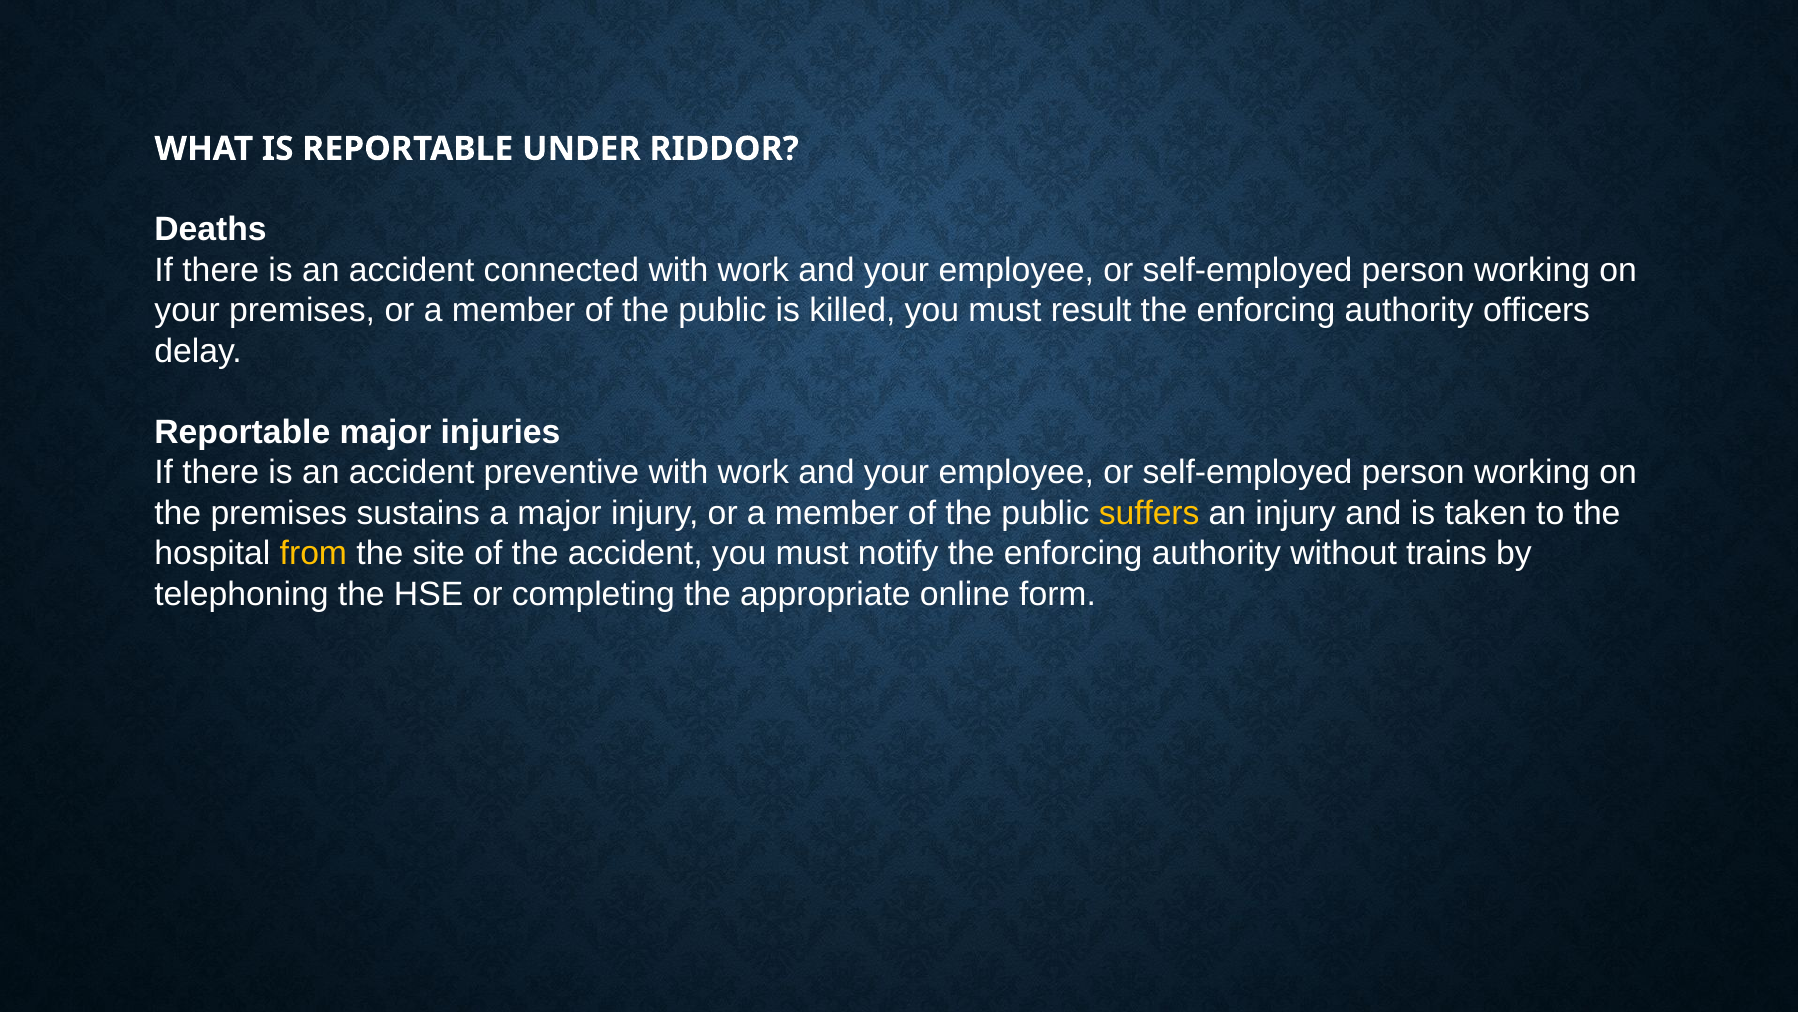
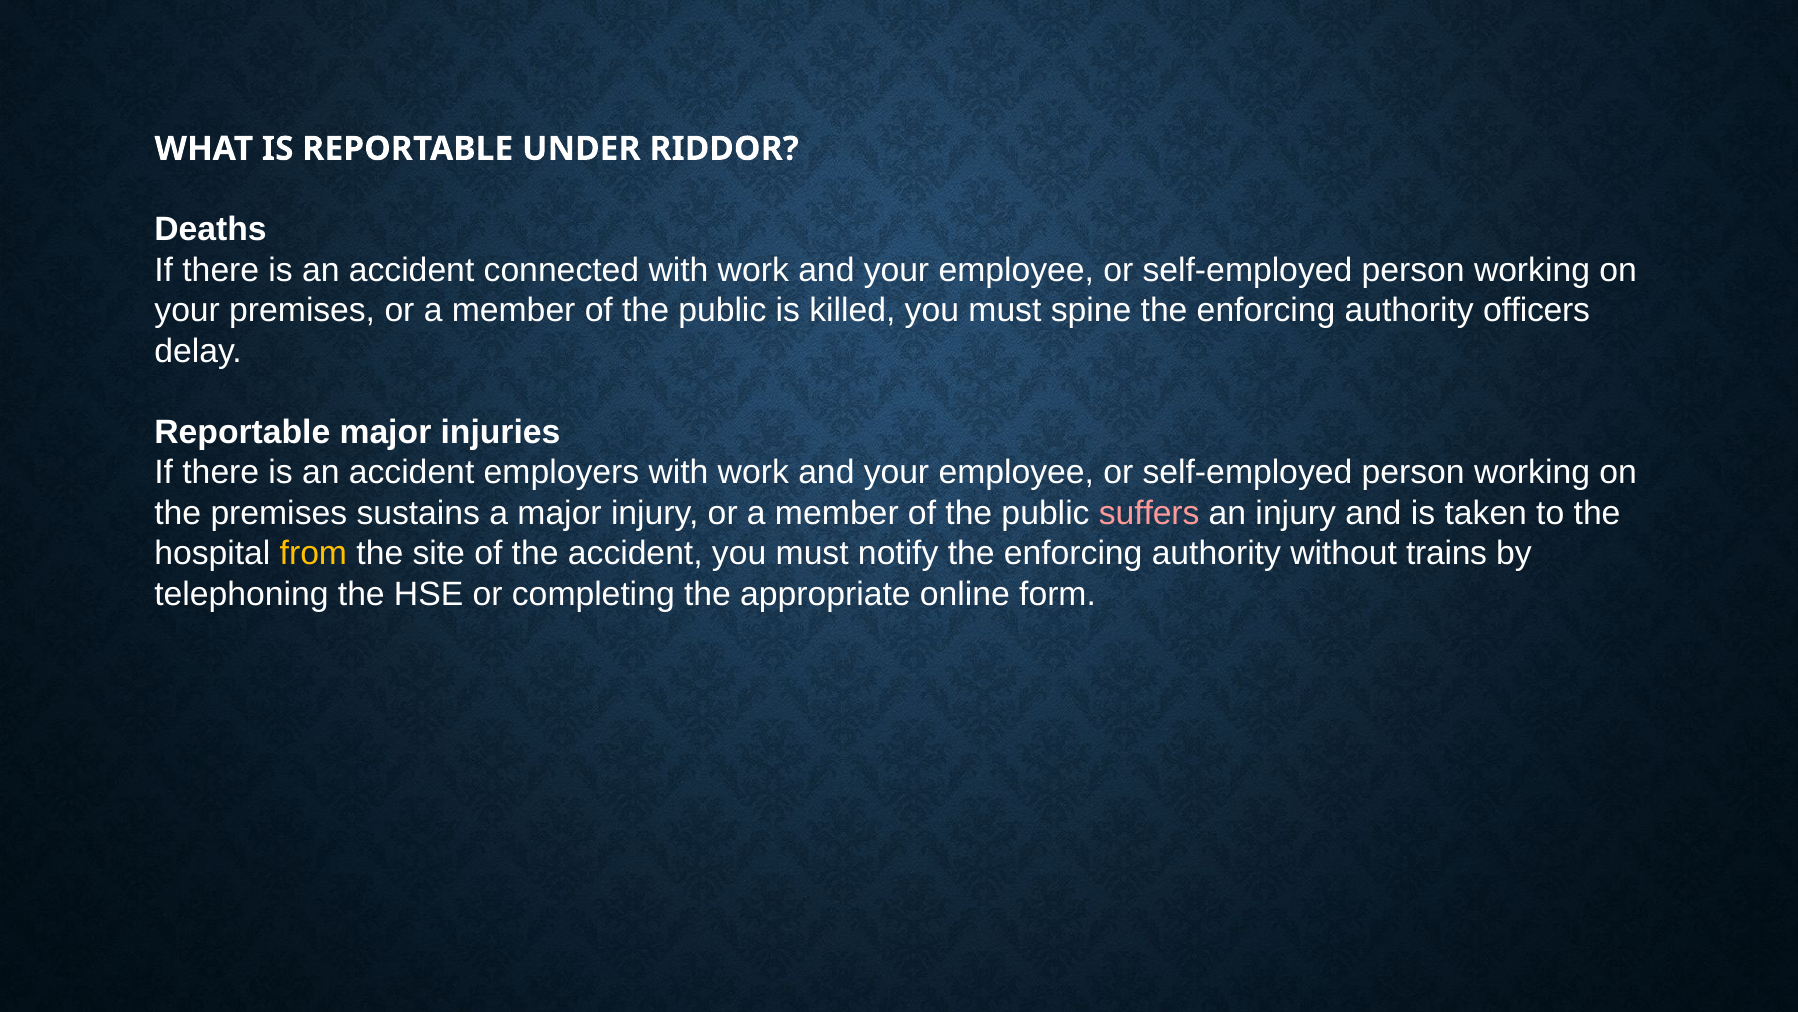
result: result -> spine (1091, 310)
preventive: preventive -> employers (561, 472)
suffers colour: yellow -> pink (1149, 513)
